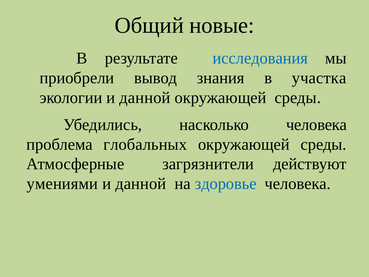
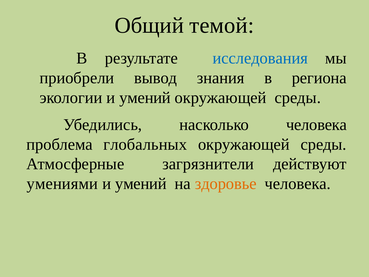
новые: новые -> темой (222, 25)
участка: участка -> региона (319, 78)
экологии и данной: данной -> умений (145, 98)
данной: данной -> умений (141, 184)
здоровье colour: blue -> orange (226, 184)
